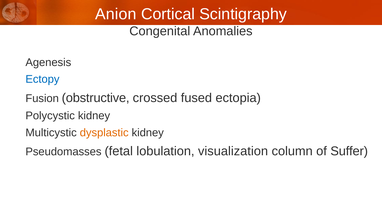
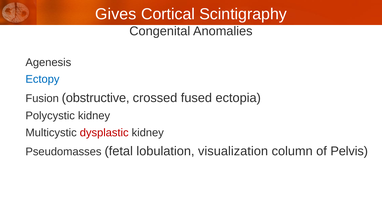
Anion: Anion -> Gives (116, 14)
dysplastic colour: orange -> red (104, 132)
Suffer: Suffer -> Pelvis (349, 151)
